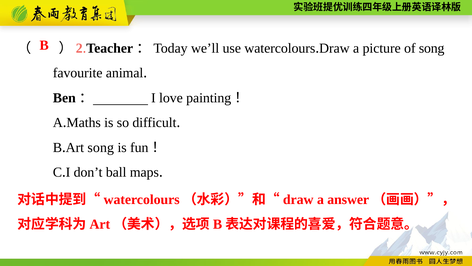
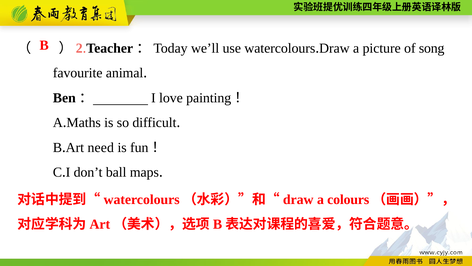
song: song -> need (101, 147)
answer: answer -> colours (348, 199)
